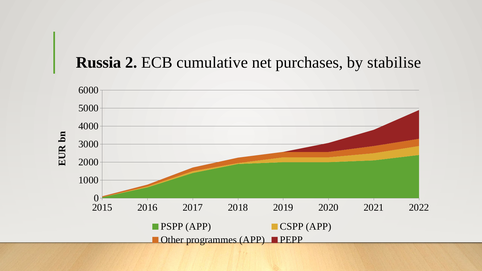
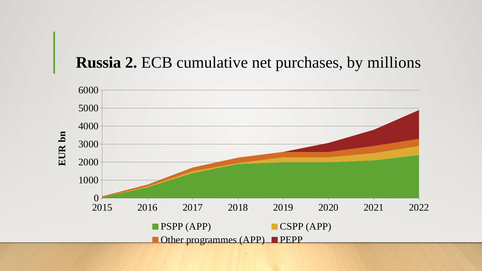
stabilise: stabilise -> millions (394, 63)
